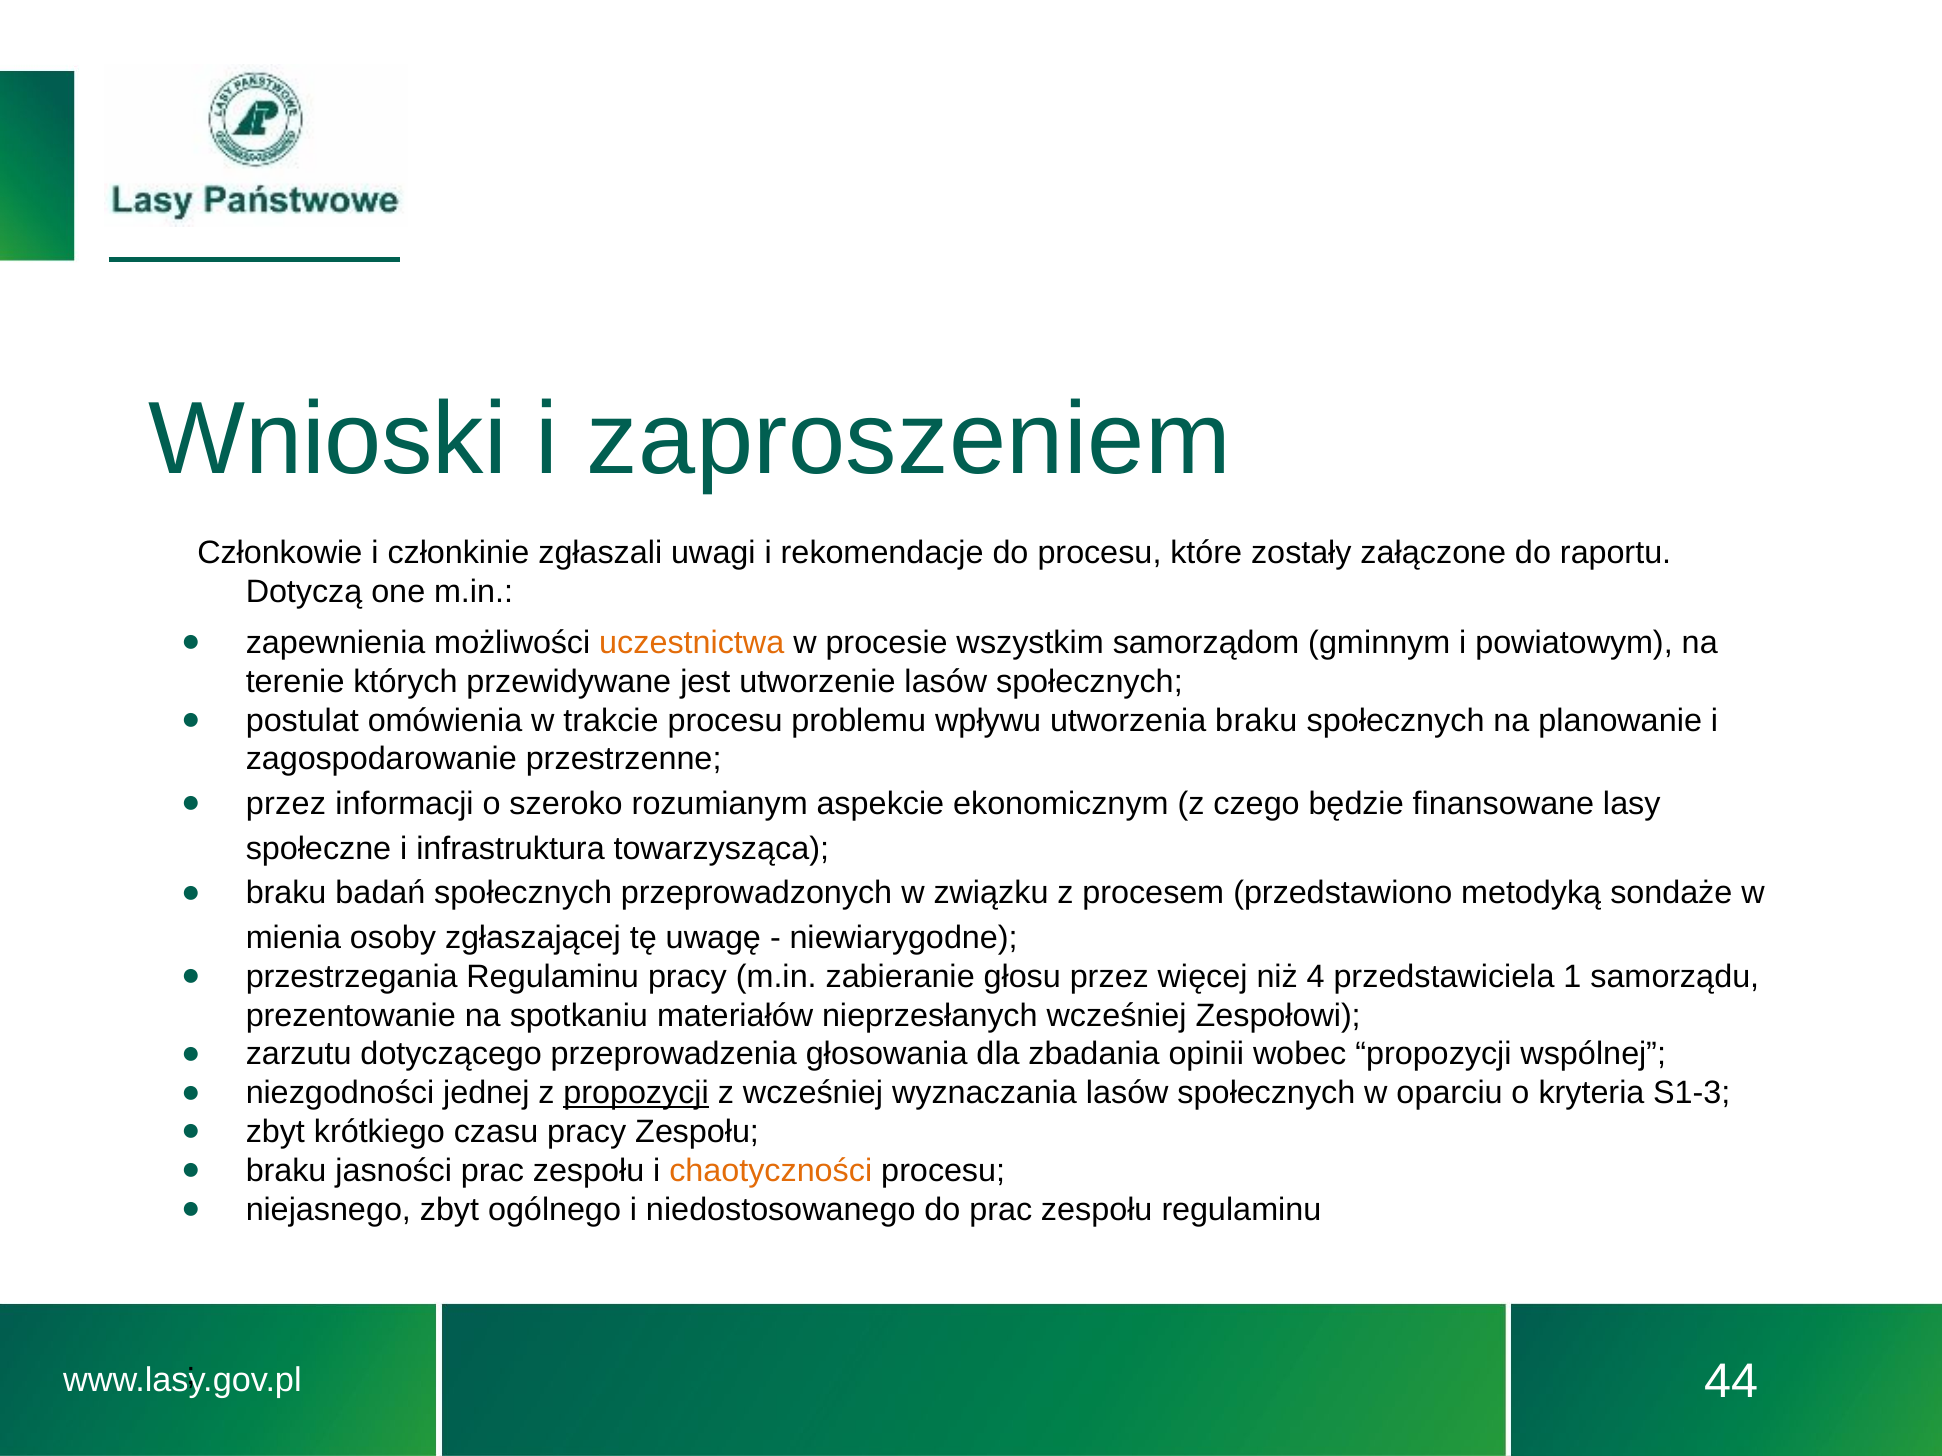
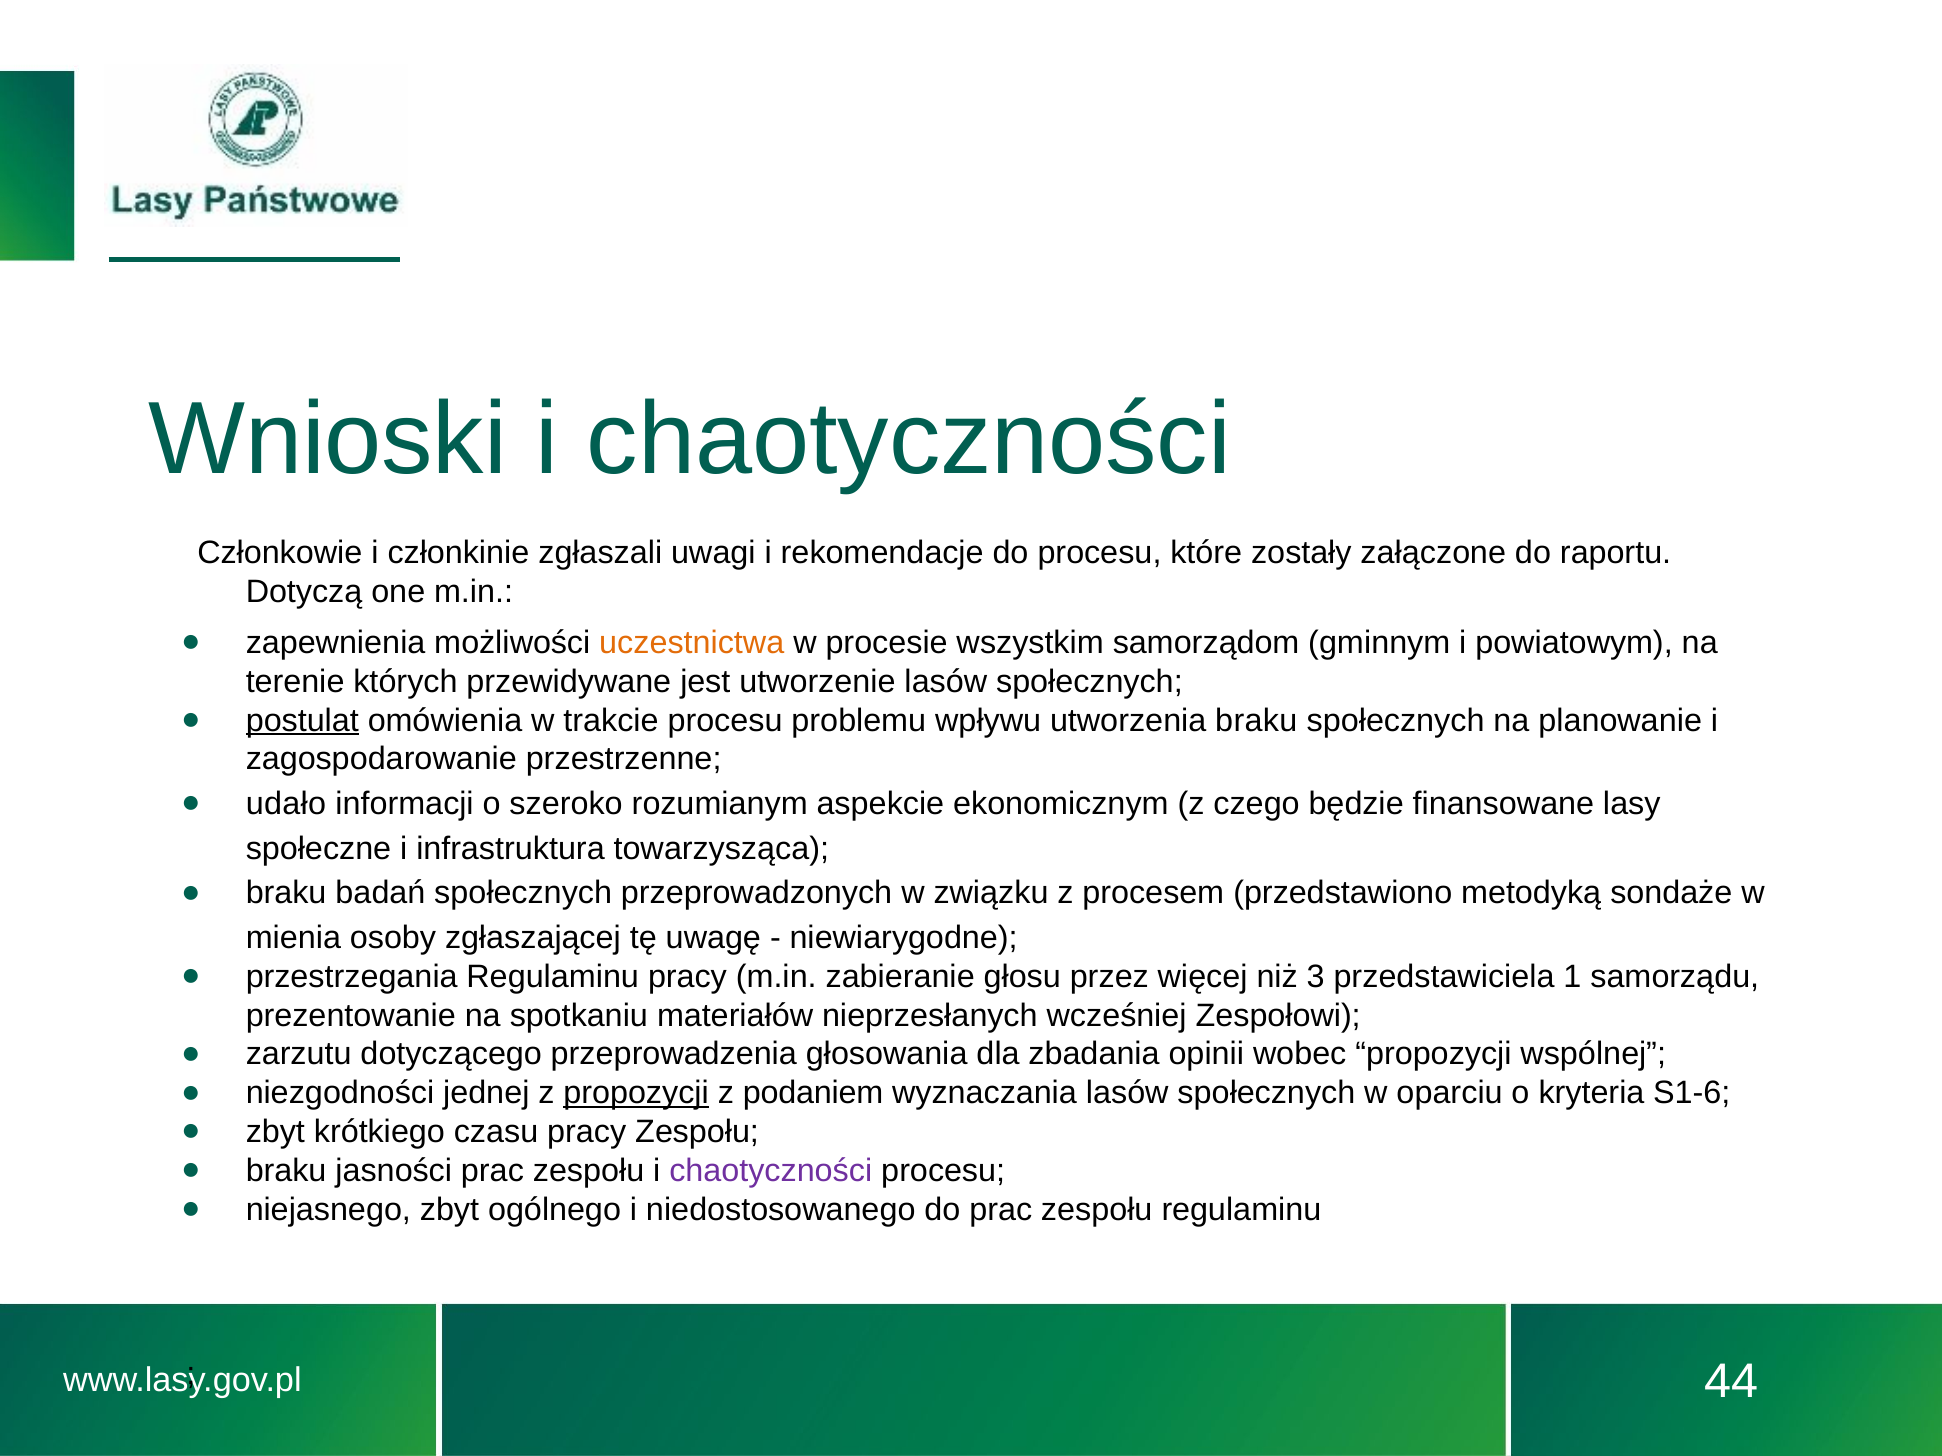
Wnioski i zaproszeniem: zaproszeniem -> chaotyczności (909, 440)
postulat underline: none -> present (302, 721)
przez: przez -> udało (286, 804)
4: 4 -> 3 (1316, 977)
z wcześniej: wcześniej -> podaniem (813, 1094)
S1-3: S1-3 -> S1-6 (1692, 1094)
chaotyczności colour: orange -> purple (771, 1171)
